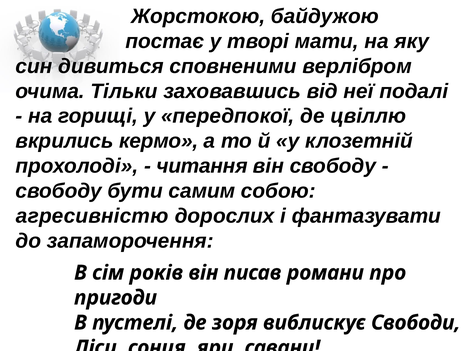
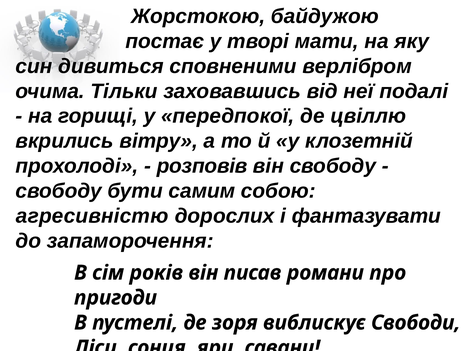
кермо: кермо -> вітру (159, 141)
читання: читання -> розповів (202, 166)
